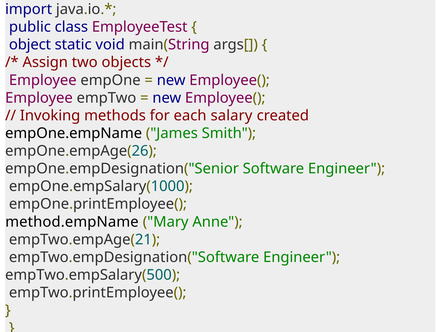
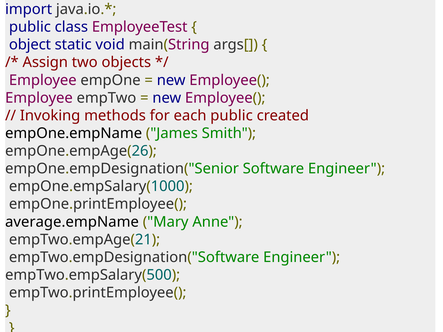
each salary: salary -> public (232, 116)
method.empName: method.empName -> average.empName (72, 222)
